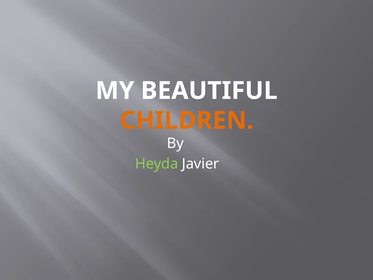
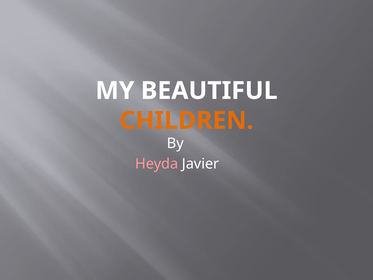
Heyda colour: light green -> pink (157, 164)
